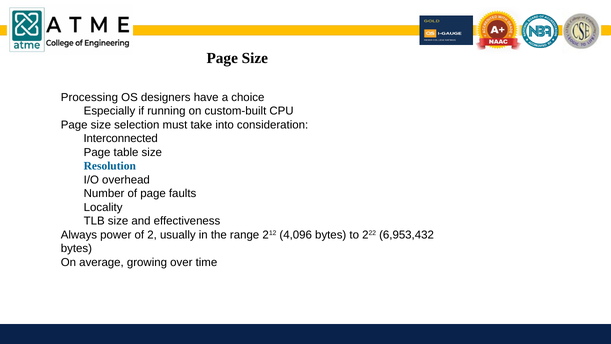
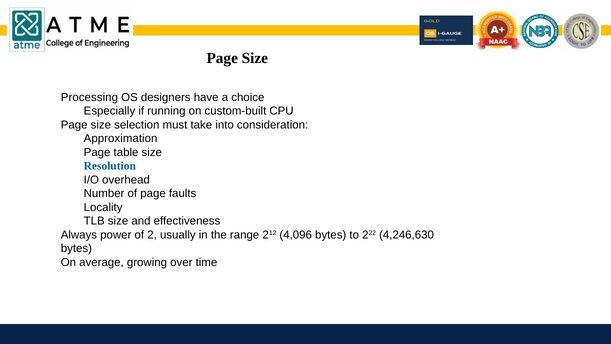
Interconnected: Interconnected -> Approximation (121, 138)
6,953,432: 6,953,432 -> 4,246,630 (407, 235)
